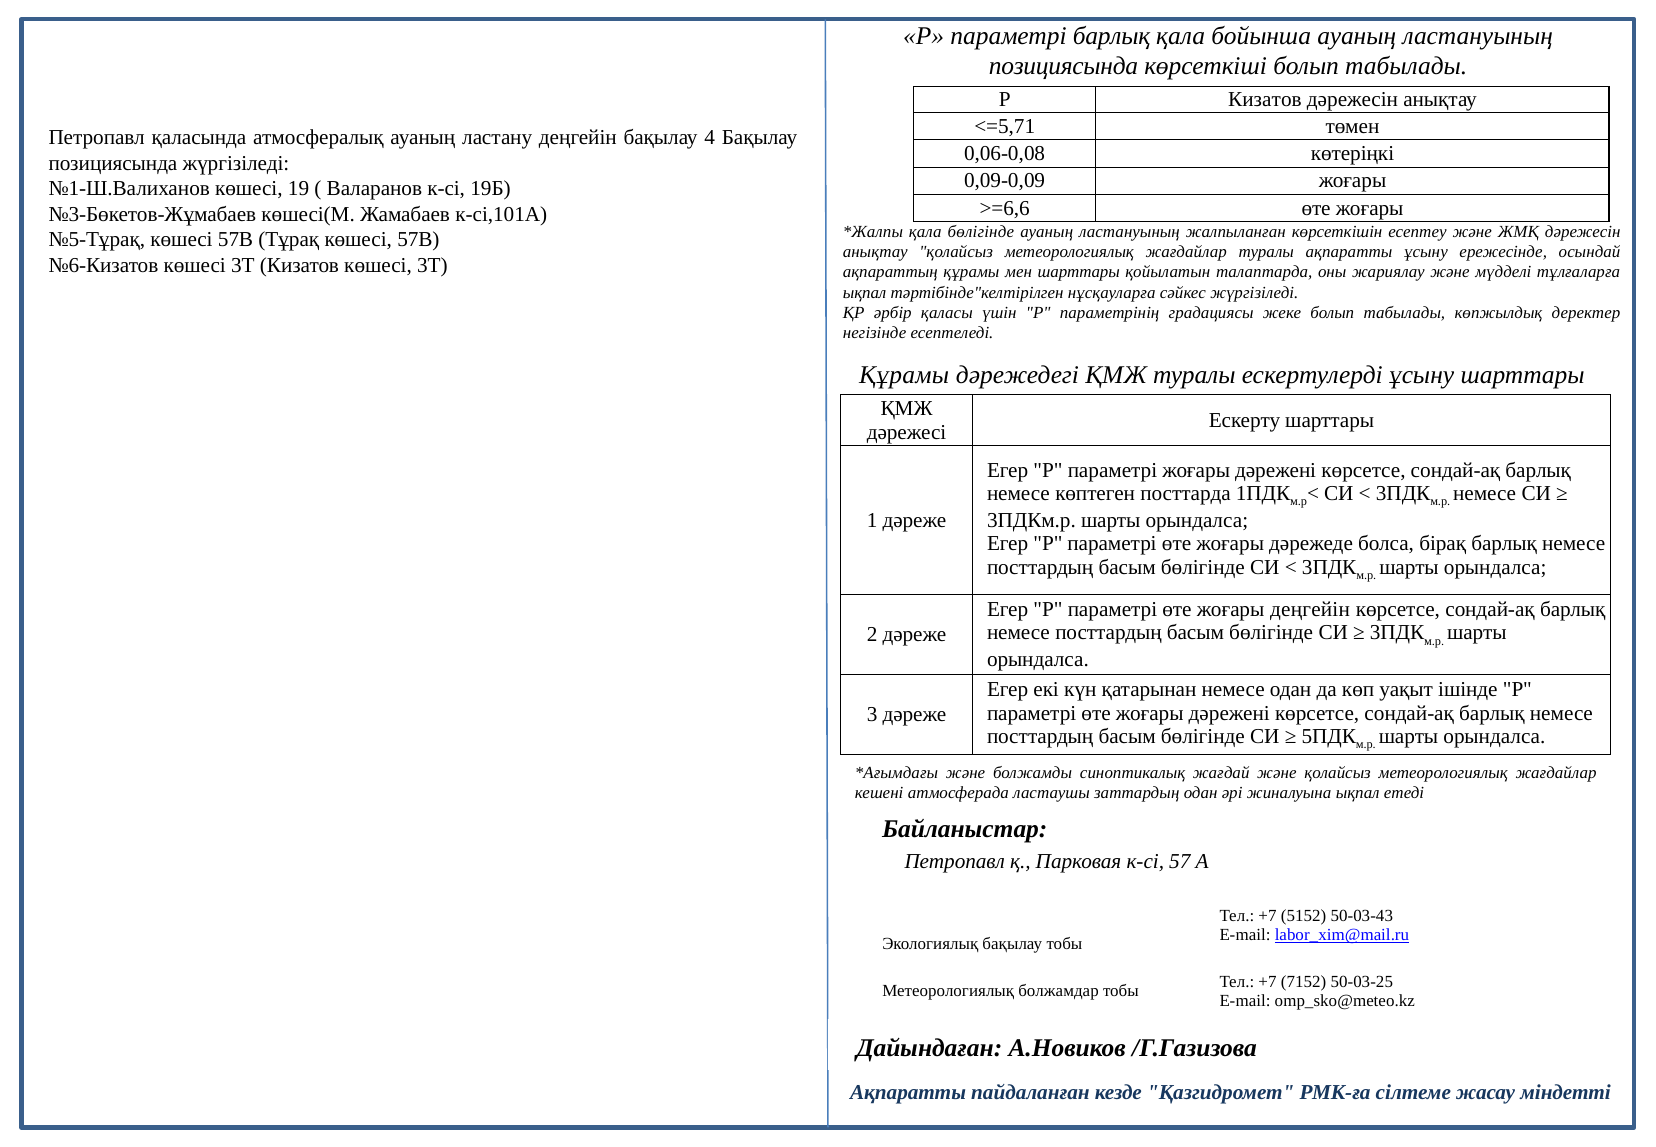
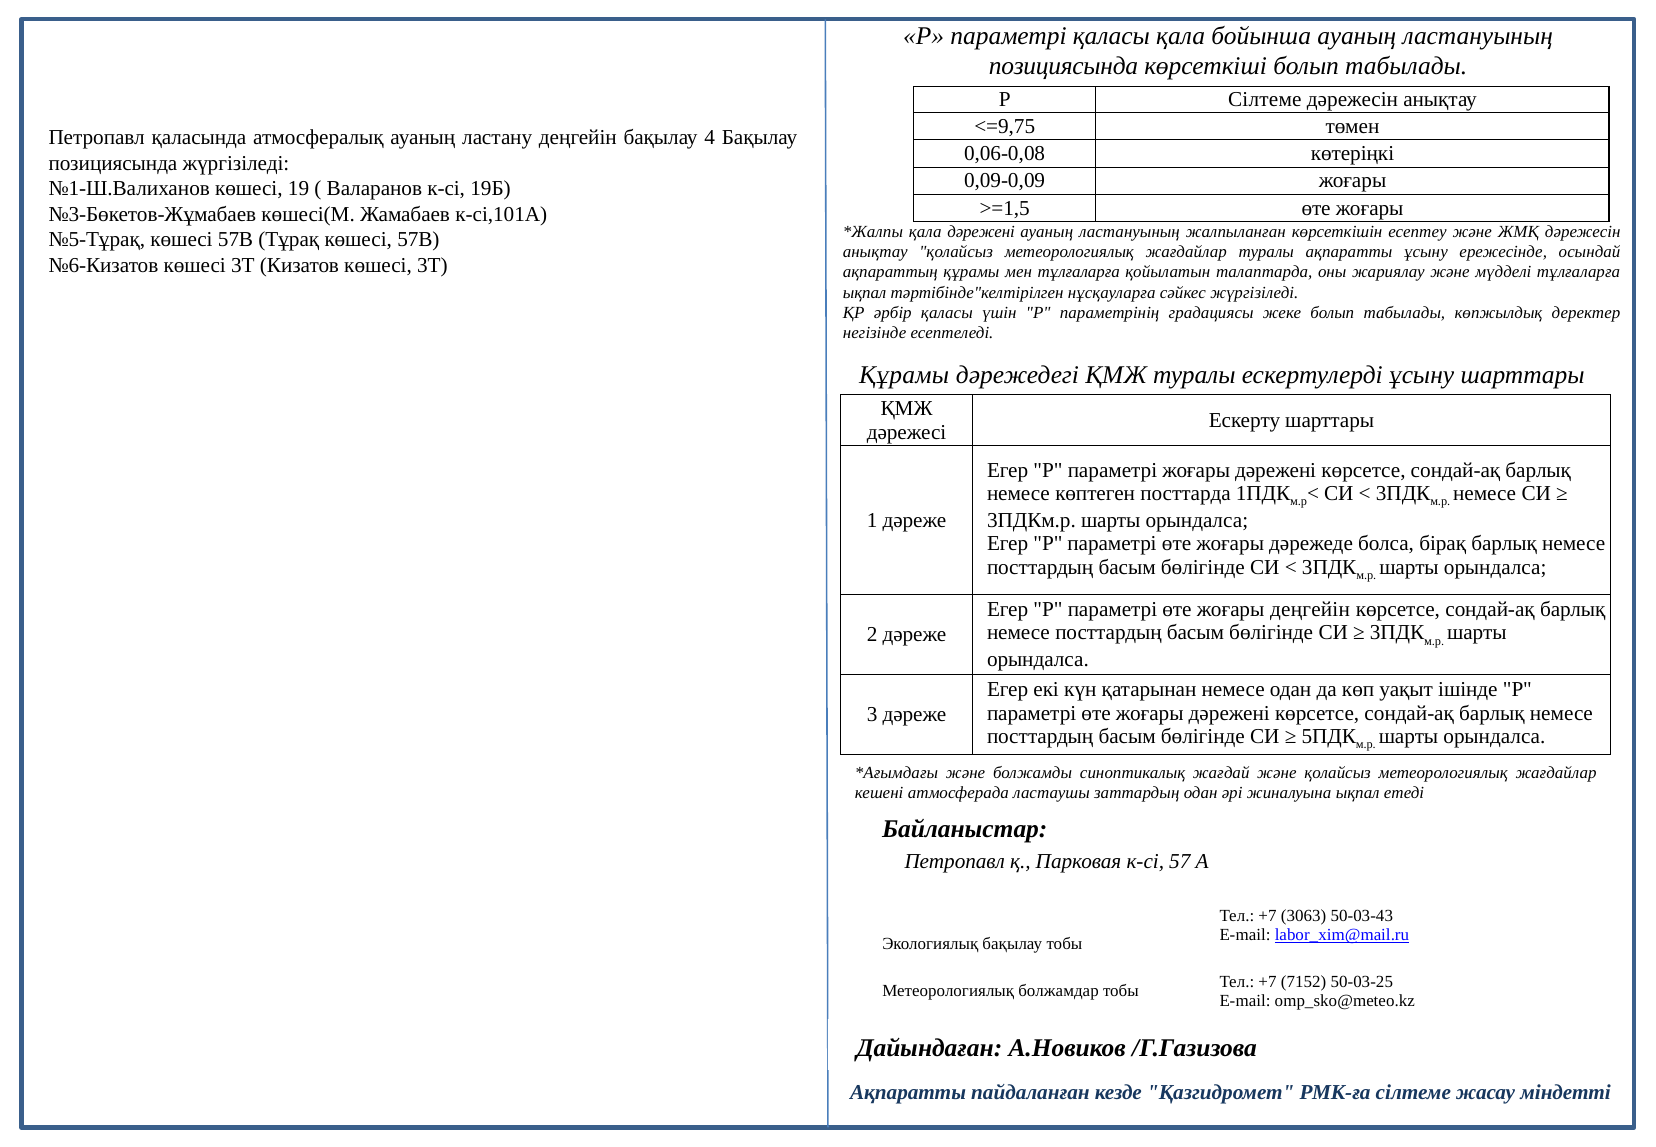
параметрі барлық: барлық -> қаласы (1111, 36)
Р Кизатов: Кизатов -> Сілтеме (1265, 100)
<=5,71: <=5,71 -> <=9,75 (1005, 126)
>=6,6: >=6,6 -> >=1,5 (1005, 208)
қала бөлігінде: бөлігінде -> дәрежені (981, 231)
мен шарттары: шарттары -> тұлғаларға (1079, 272)
5152: 5152 -> 3063 (1304, 915)
